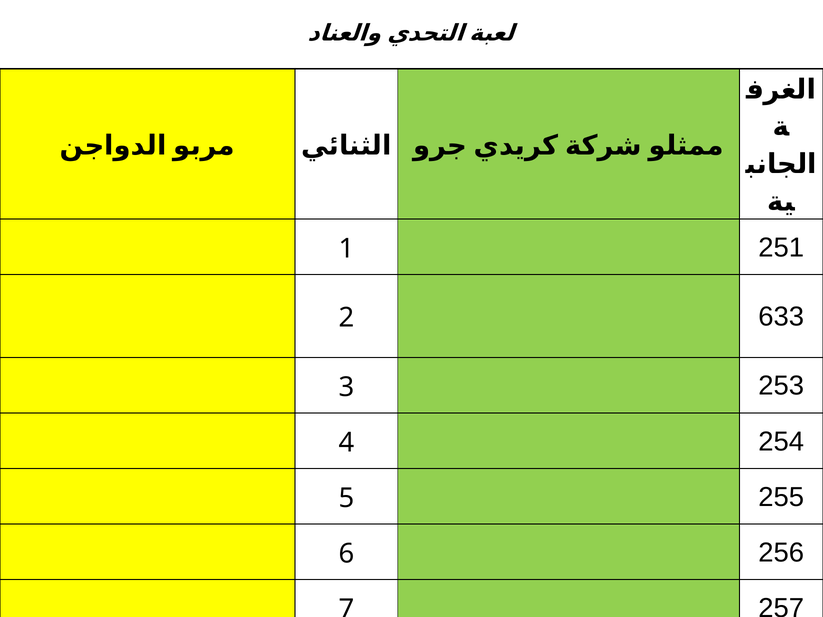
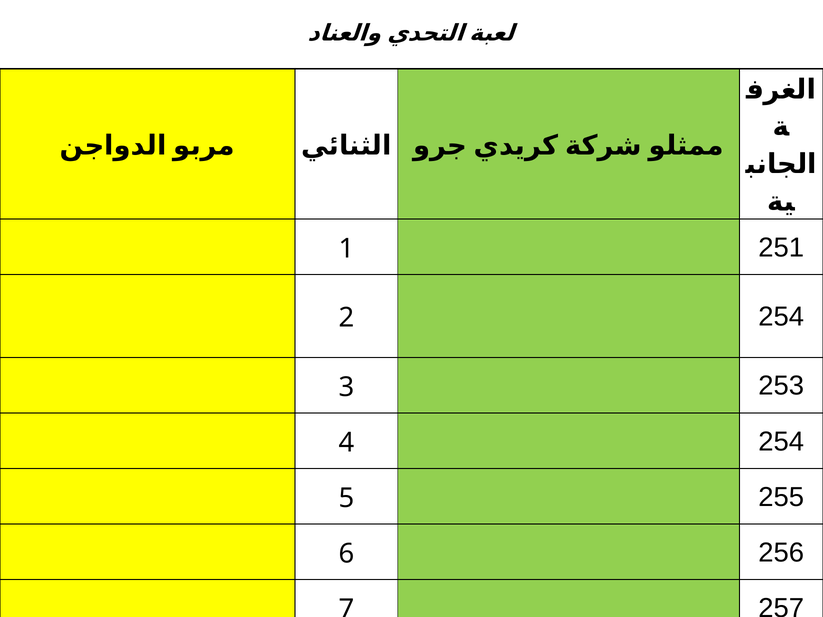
2 633: 633 -> 254 (781, 317)
